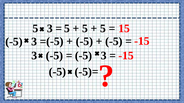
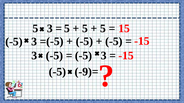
-5)=: -5)= -> -9)= (87, 72)
